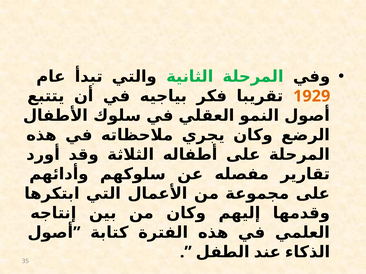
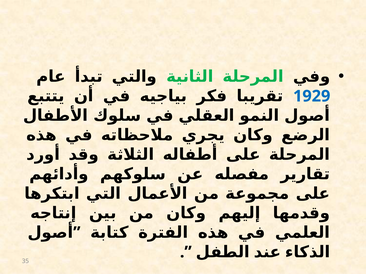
1929 colour: orange -> blue (312, 96)
